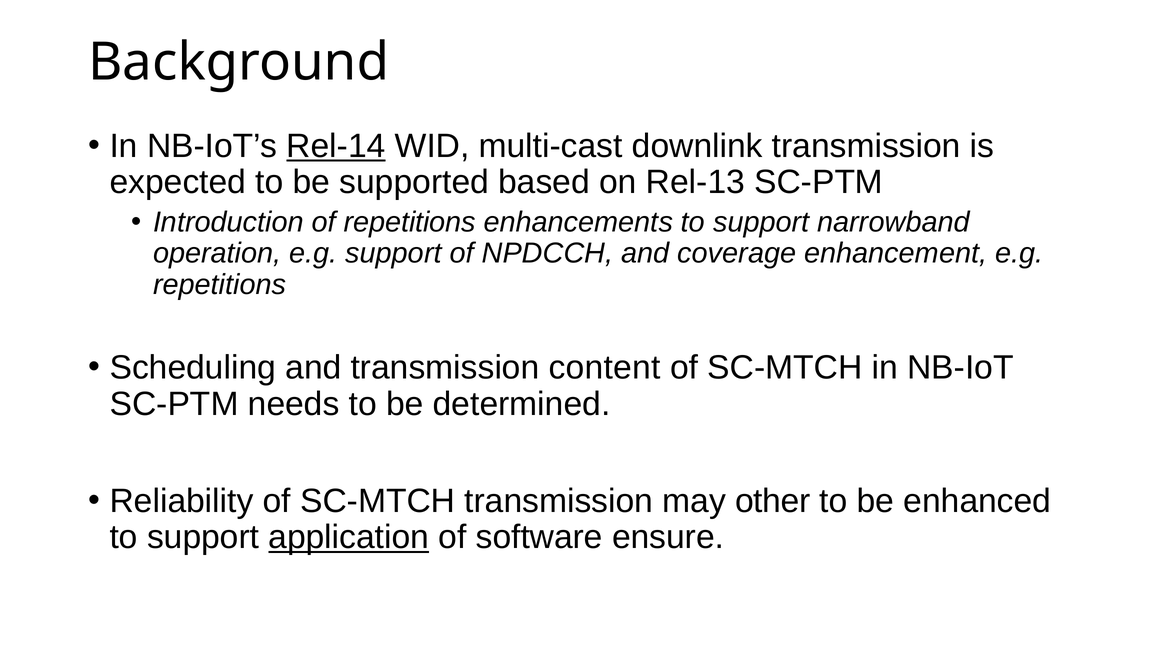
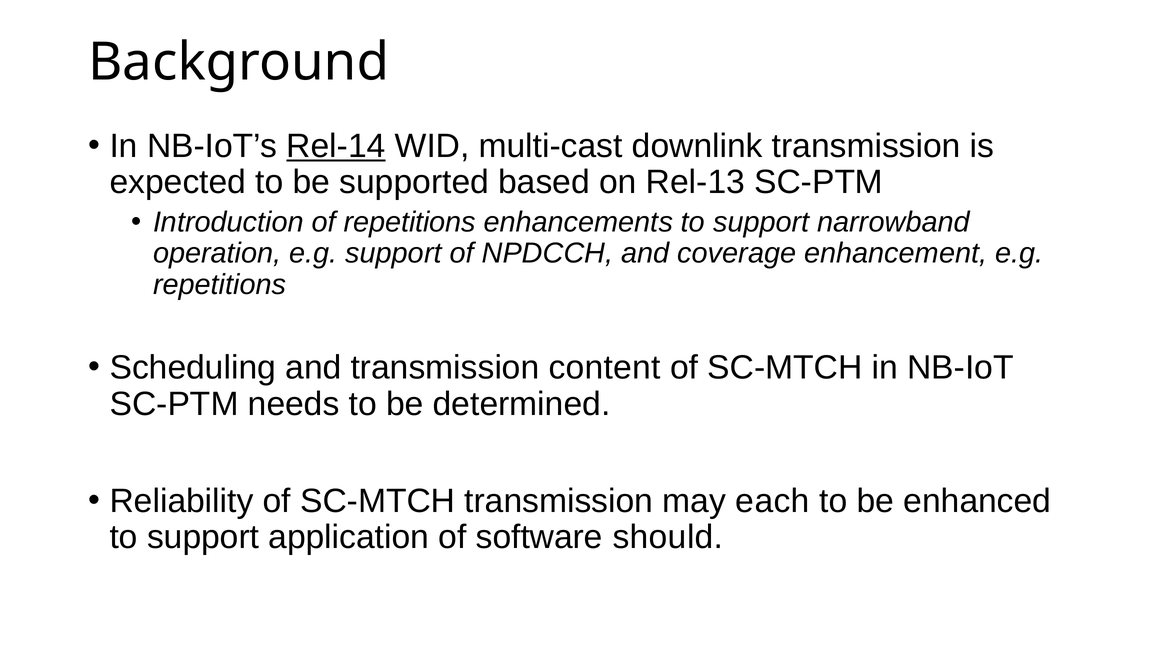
other: other -> each (772, 501)
application underline: present -> none (349, 537)
ensure: ensure -> should (668, 537)
